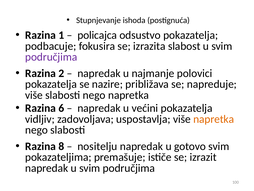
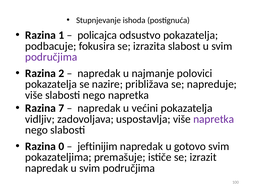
6: 6 -> 7 (61, 108)
napretka colour: orange -> purple (214, 119)
8: 8 -> 0 (61, 146)
nositelju: nositelju -> jeftinijim (97, 146)
